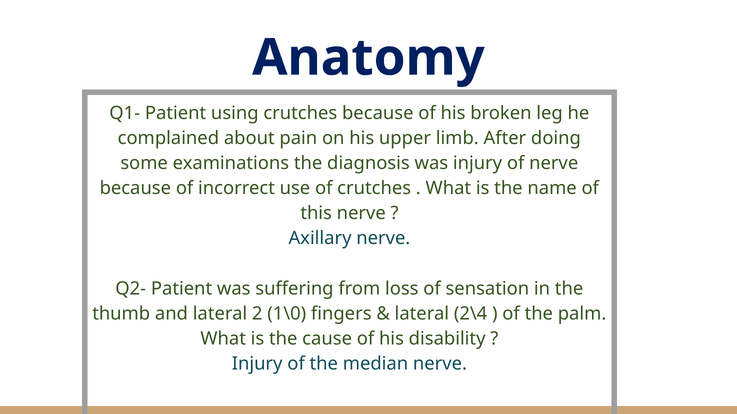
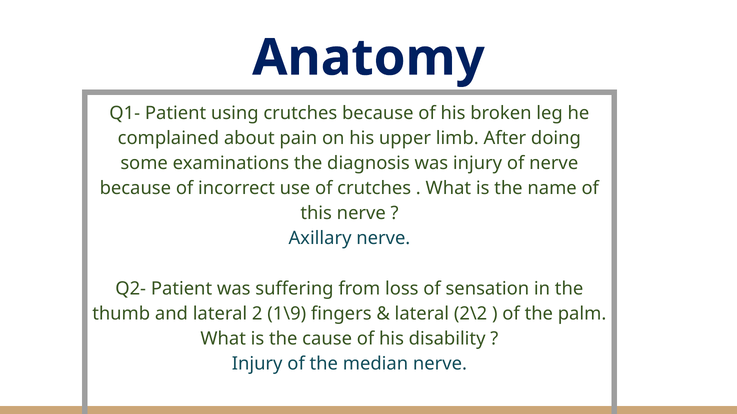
1\0: 1\0 -> 1\9 (287, 314)
2\4: 2\4 -> 2\2 (471, 314)
